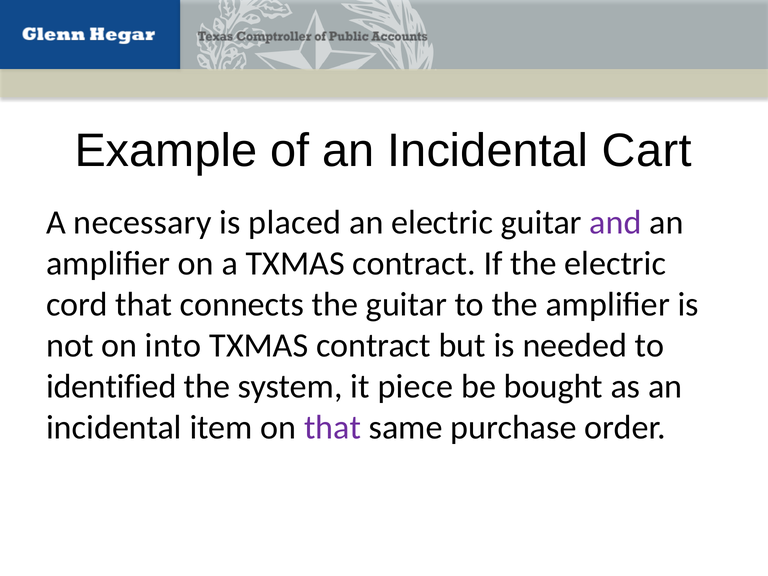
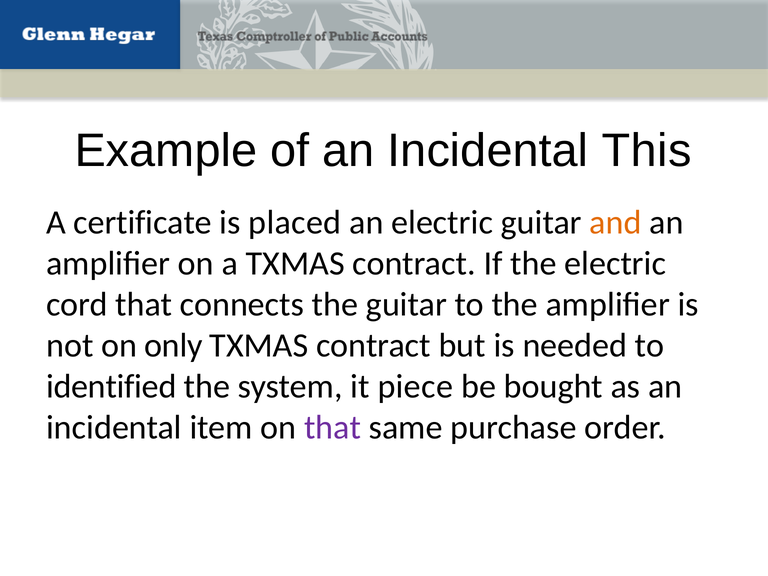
Cart: Cart -> This (647, 151)
necessary: necessary -> certificate (143, 222)
and colour: purple -> orange (616, 222)
into: into -> only (173, 345)
